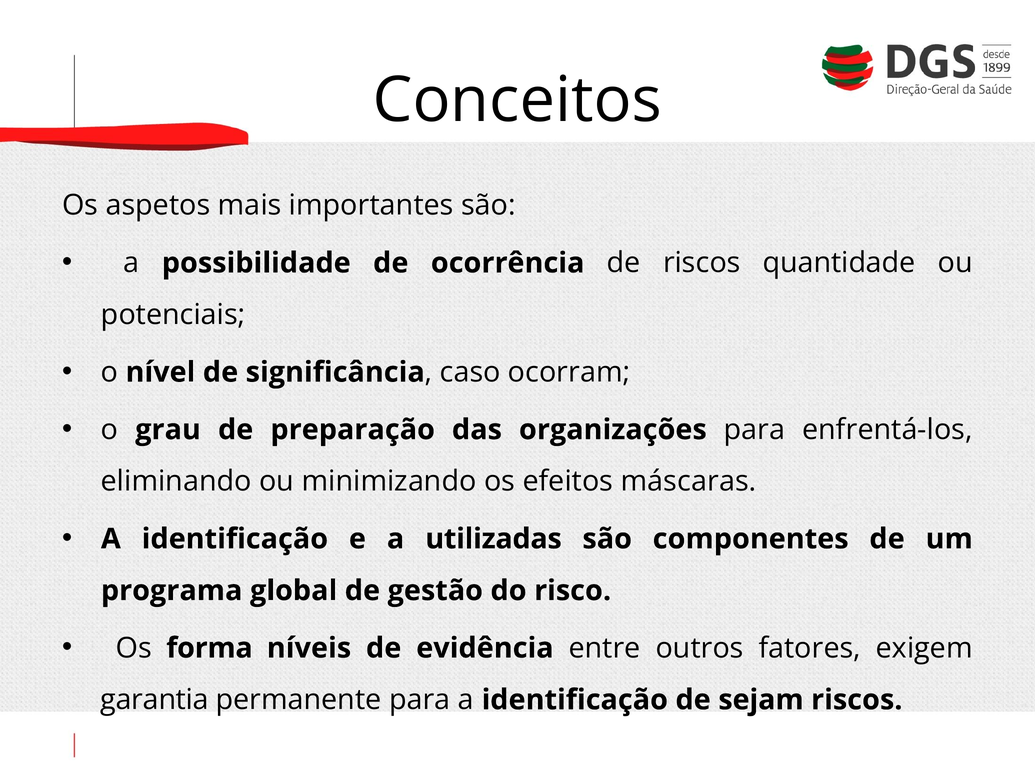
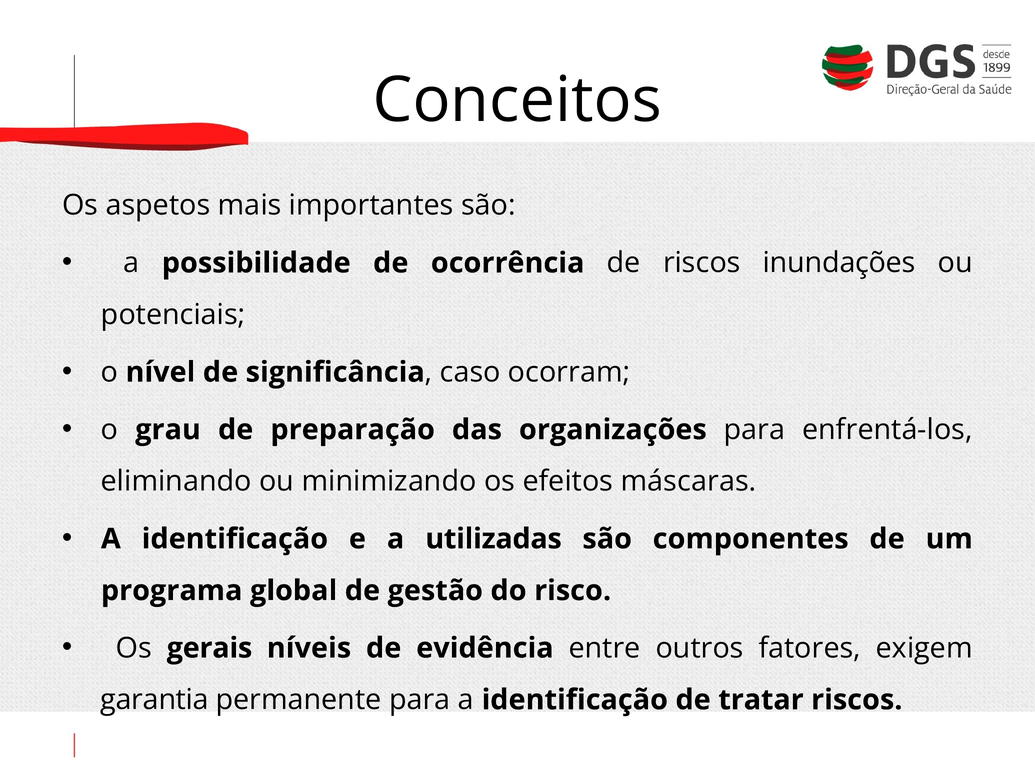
quantidade: quantidade -> inundações (839, 263)
forma: forma -> gerais (209, 648)
sejam: sejam -> tratar (761, 700)
